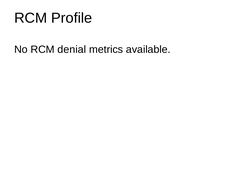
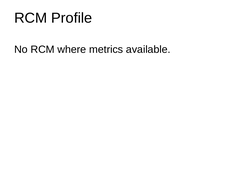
denial: denial -> where (72, 50)
